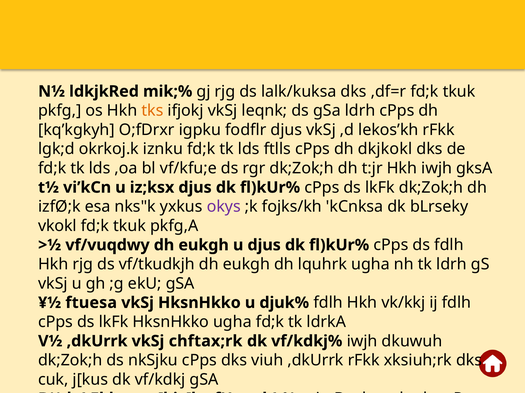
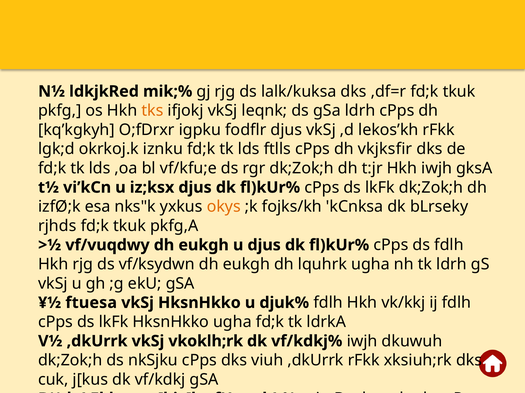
dkjkokl: dkjkokl -> vkjksfir (385, 149)
okys colour: purple -> orange (224, 207)
vkokl: vkokl -> rjhds (57, 226)
vf/tkudkjh: vf/tkudkjh -> vf/ksydwn (157, 265)
chftax;rk: chftax;rk -> vkoklh;rk (206, 342)
